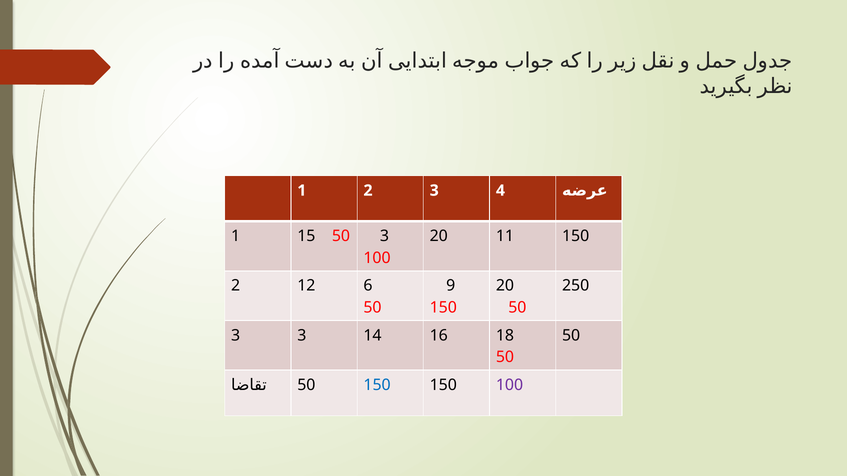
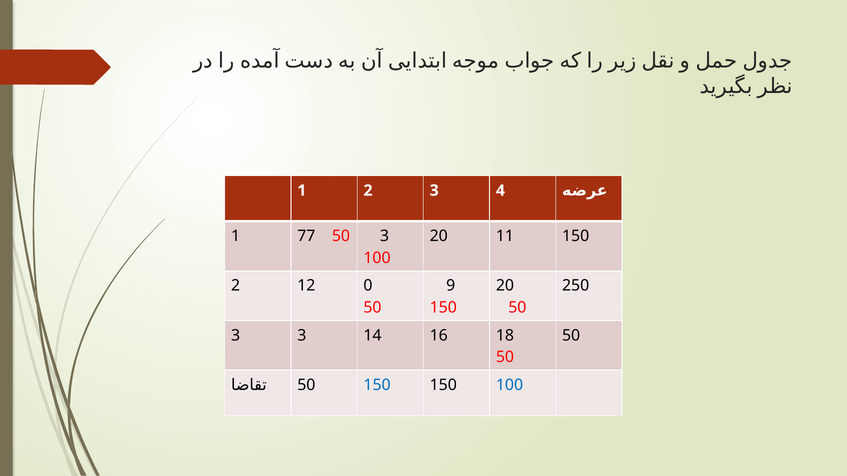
15: 15 -> 77 (306, 236)
6: 6 -> 0 (368, 286)
100 colour: purple -> blue (509, 385)
